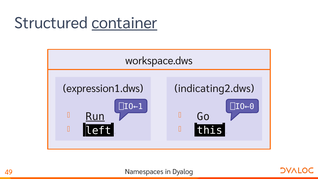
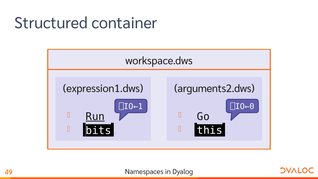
container underline: present -> none (124, 23)
indicating2.dws: indicating2.dws -> arguments2.dws (214, 88)
left: left -> bits (98, 130)
